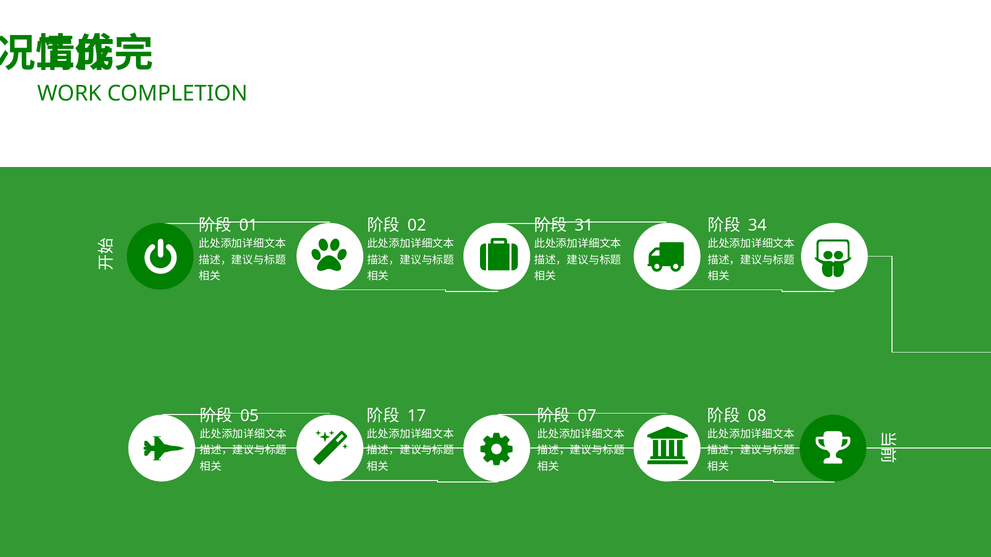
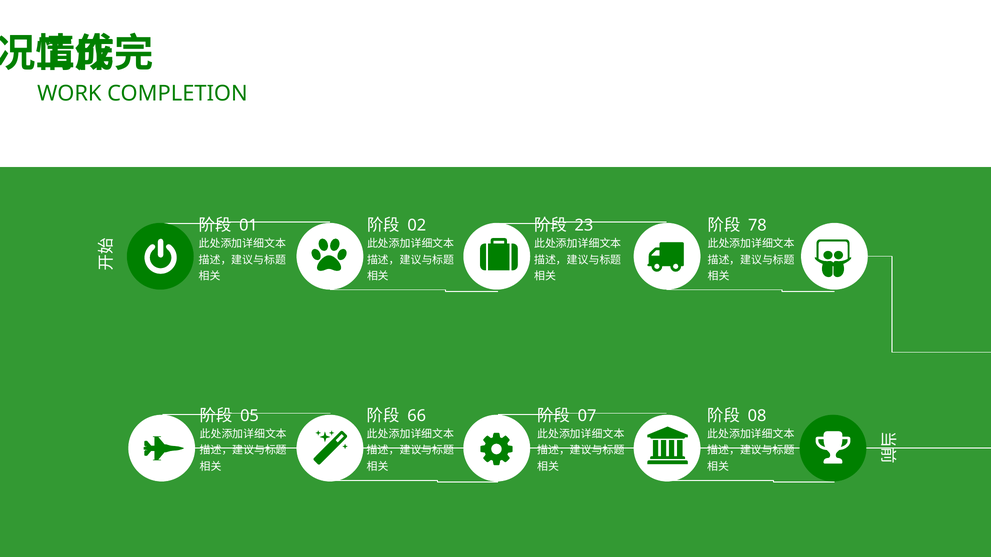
31: 31 -> 23 (584, 225)
34: 34 -> 78 (757, 225)
17: 17 -> 66 (417, 416)
